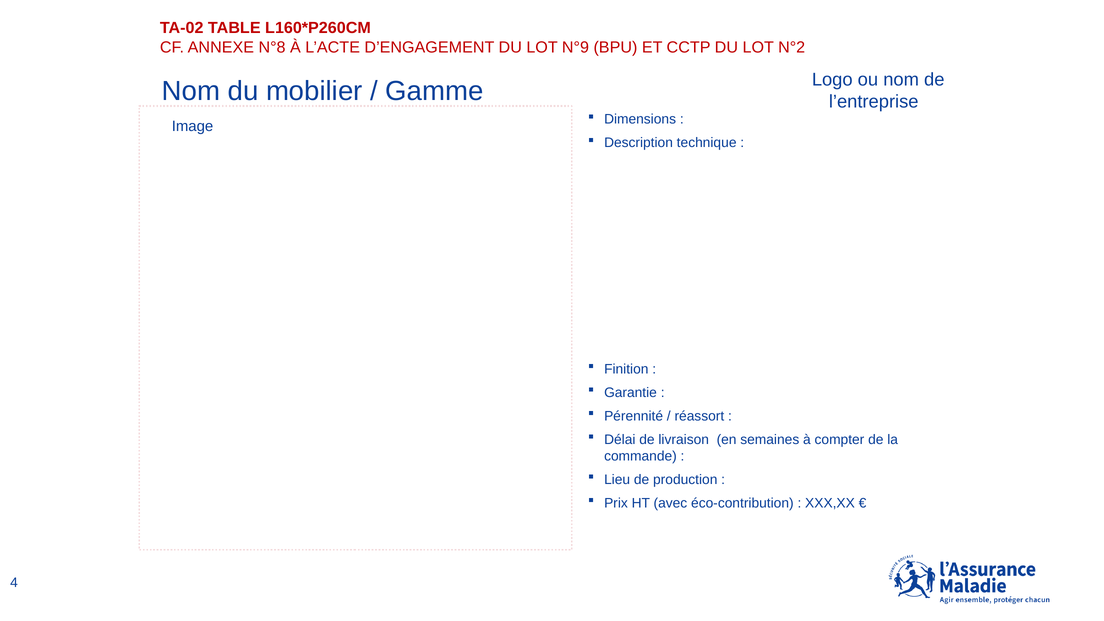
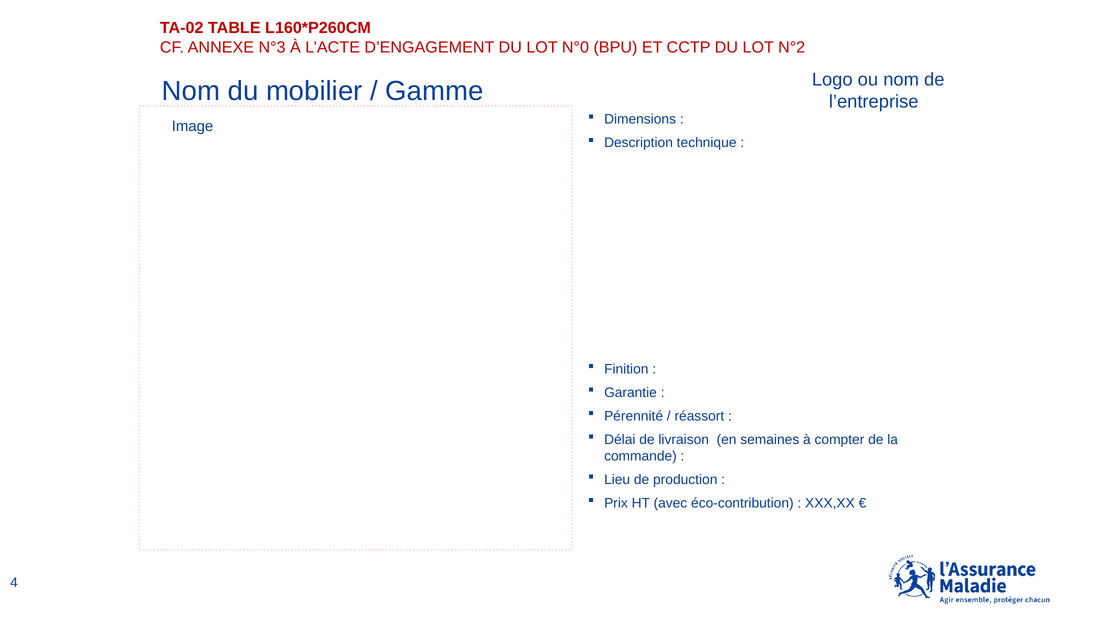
N°8: N°8 -> N°3 (272, 47)
N°9: N°9 -> N°0 (575, 47)
